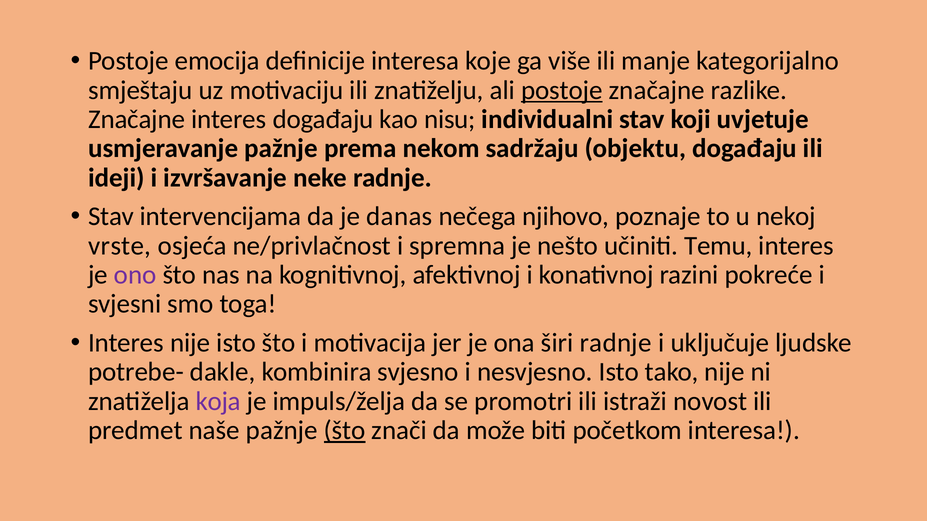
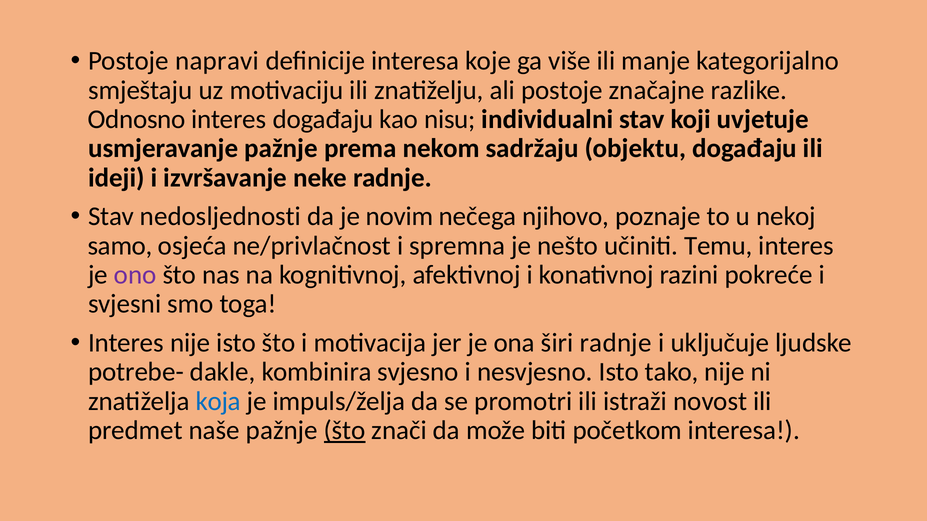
emocija: emocija -> napravi (217, 61)
postoje underline: present -> none (562, 90)
Značajne: Značajne -> Odnosno (137, 119)
intervencijama: intervencijama -> nedosljednosti (221, 217)
danas: danas -> novim (400, 217)
vrste: vrste -> samo (120, 246)
koja colour: purple -> blue (218, 402)
